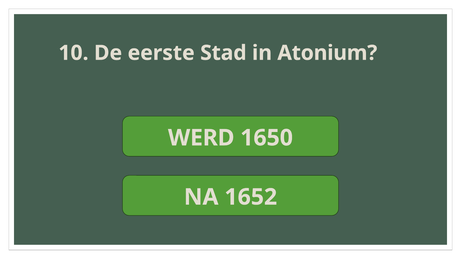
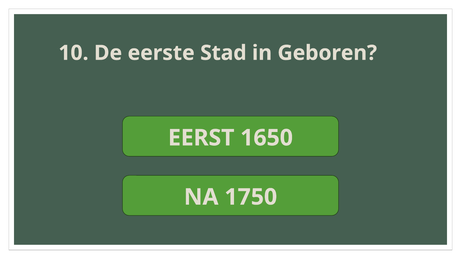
Atonium: Atonium -> Geboren (327, 53)
WERD: WERD -> EERST (201, 138)
1652: 1652 -> 1750 (251, 197)
